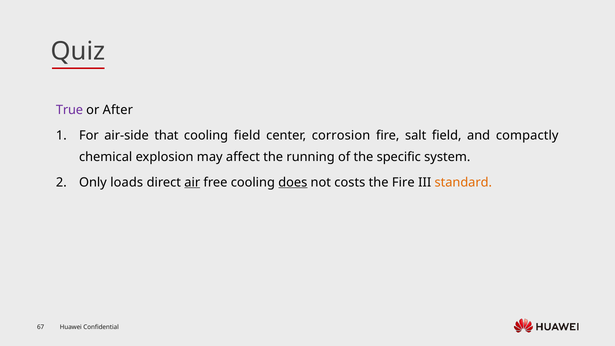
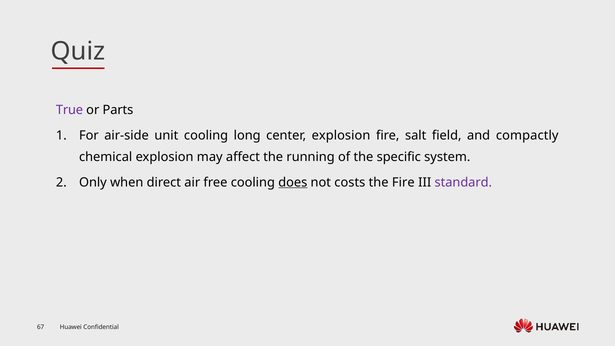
After: After -> Parts (118, 110)
that: that -> unit (166, 135)
cooling field: field -> long (247, 135)
center corrosion: corrosion -> explosion (341, 135)
loads: loads -> when (127, 182)
air underline: present -> none (192, 182)
standard colour: orange -> purple (463, 182)
